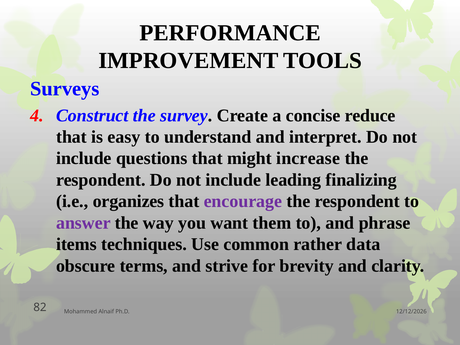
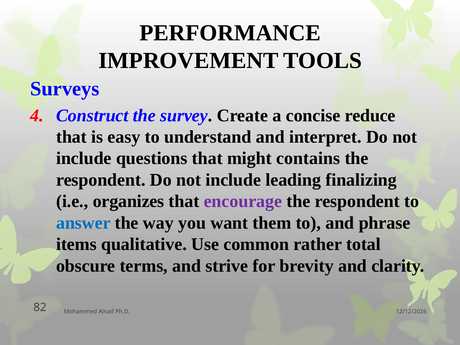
increase: increase -> contains (308, 158)
answer colour: purple -> blue (83, 223)
techniques: techniques -> qualitative (144, 244)
data: data -> total (364, 244)
